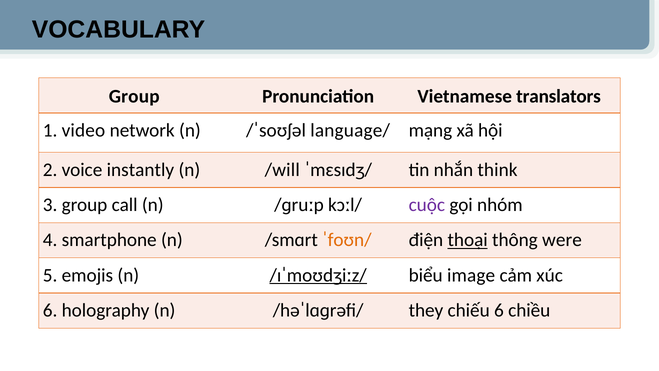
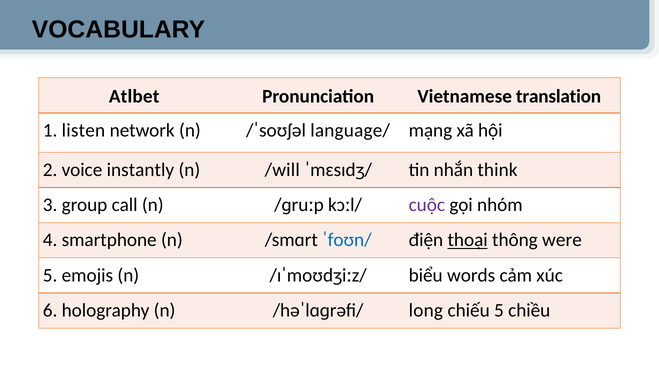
Group: Group -> Atlbet (134, 96)
translators: translators -> translation (559, 96)
video: video -> listen (83, 130)
ˈfoʊn/ colour: orange -> blue (347, 240)
/ɪˈmoʊdʒiːz/ underline: present -> none (318, 275)
image: image -> words (471, 275)
they: they -> long (426, 310)
chiếu 6: 6 -> 5 (499, 310)
